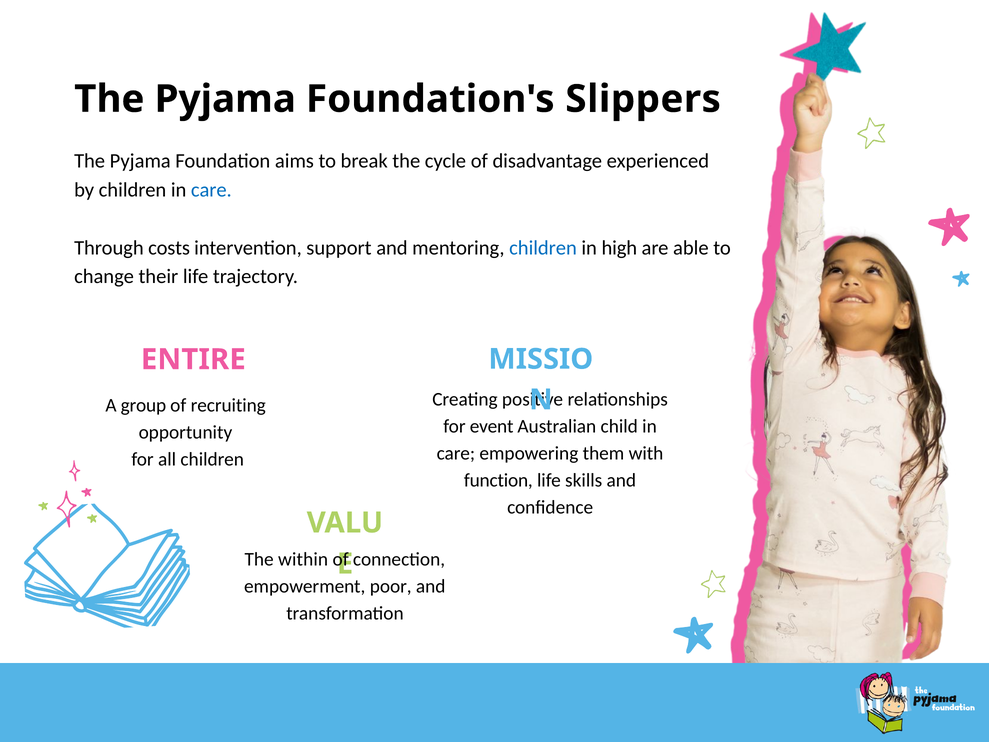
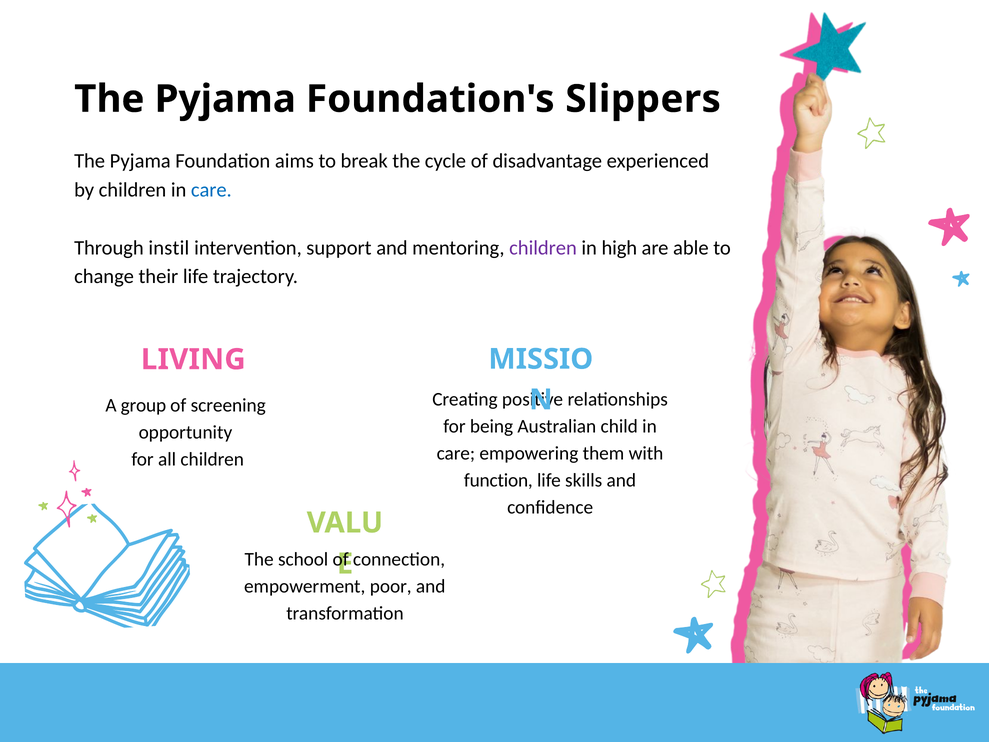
costs: costs -> instil (169, 248)
children colour: blue -> purple (543, 248)
ENTIRE: ENTIRE -> LIVING (193, 359)
recruiting: recruiting -> screening (228, 405)
event: event -> being (492, 426)
within: within -> school (303, 559)
